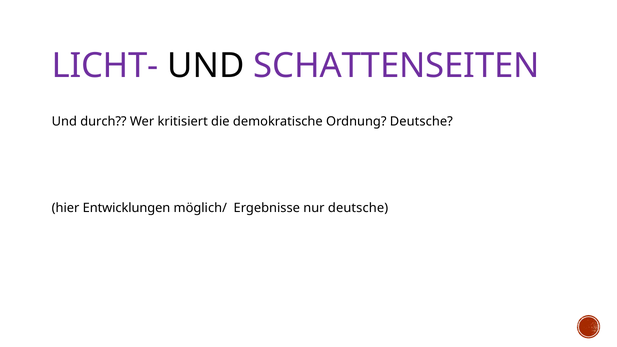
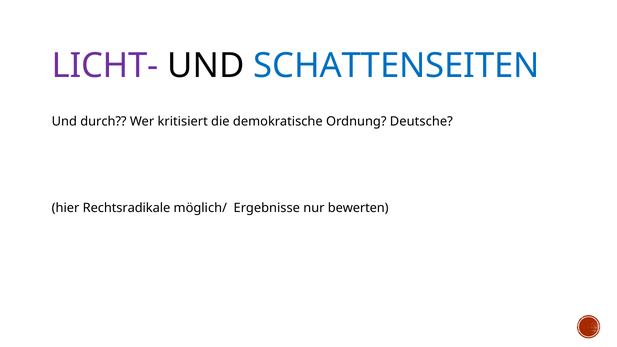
SCHATTENSEITEN colour: purple -> blue (397, 66)
Entwicklungen: Entwicklungen -> Rechtsradikale (126, 208)
nur deutsche: deutsche -> bewerten (358, 208)
